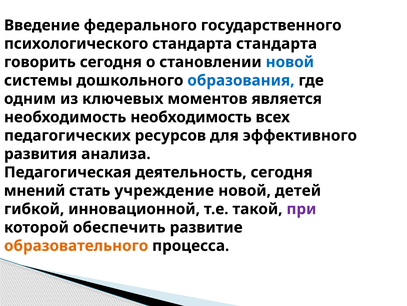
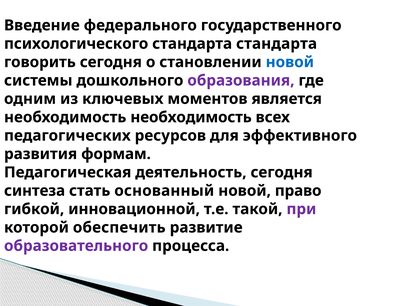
образования colour: blue -> purple (241, 80)
анализа: анализа -> формам (116, 154)
мнений: мнений -> синтеза (35, 190)
учреждение: учреждение -> основанный (164, 190)
детей: детей -> право (298, 190)
образовательного colour: orange -> purple (76, 245)
